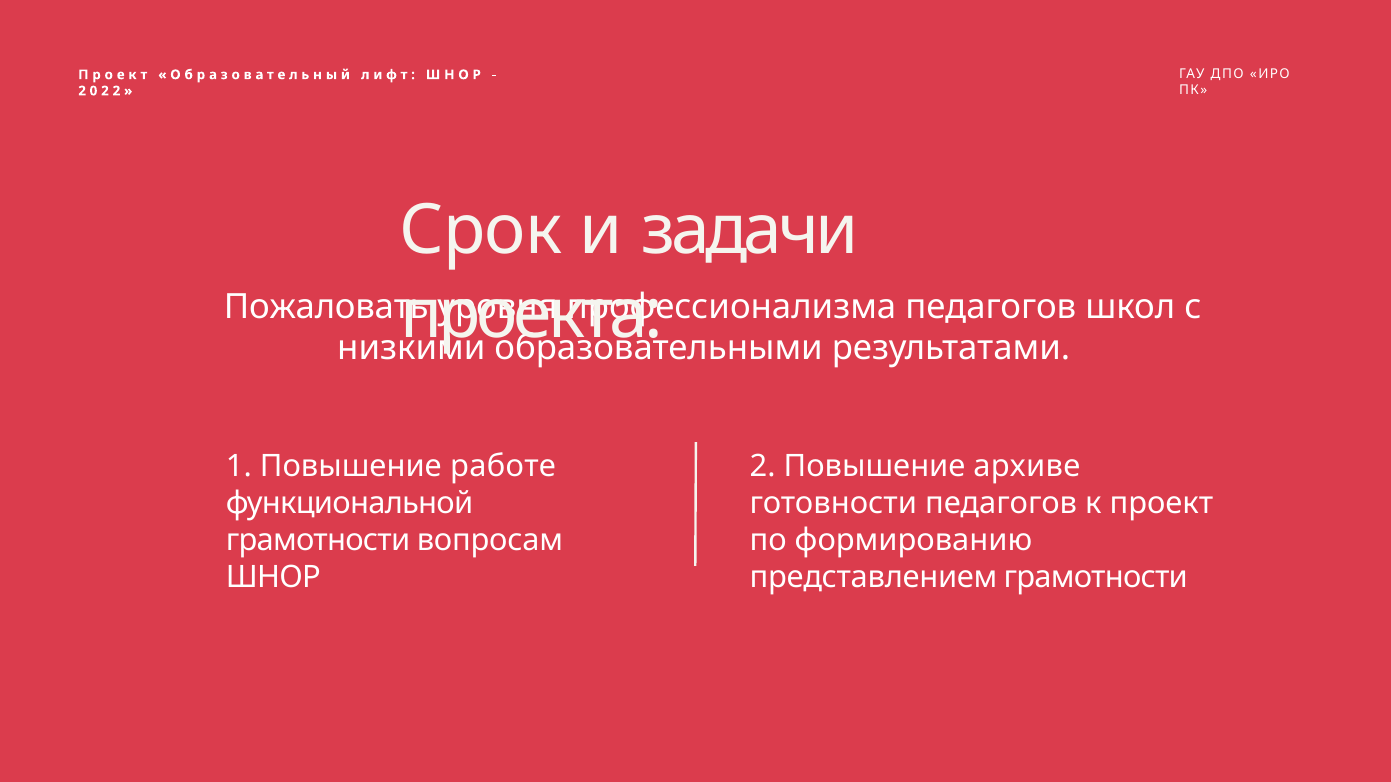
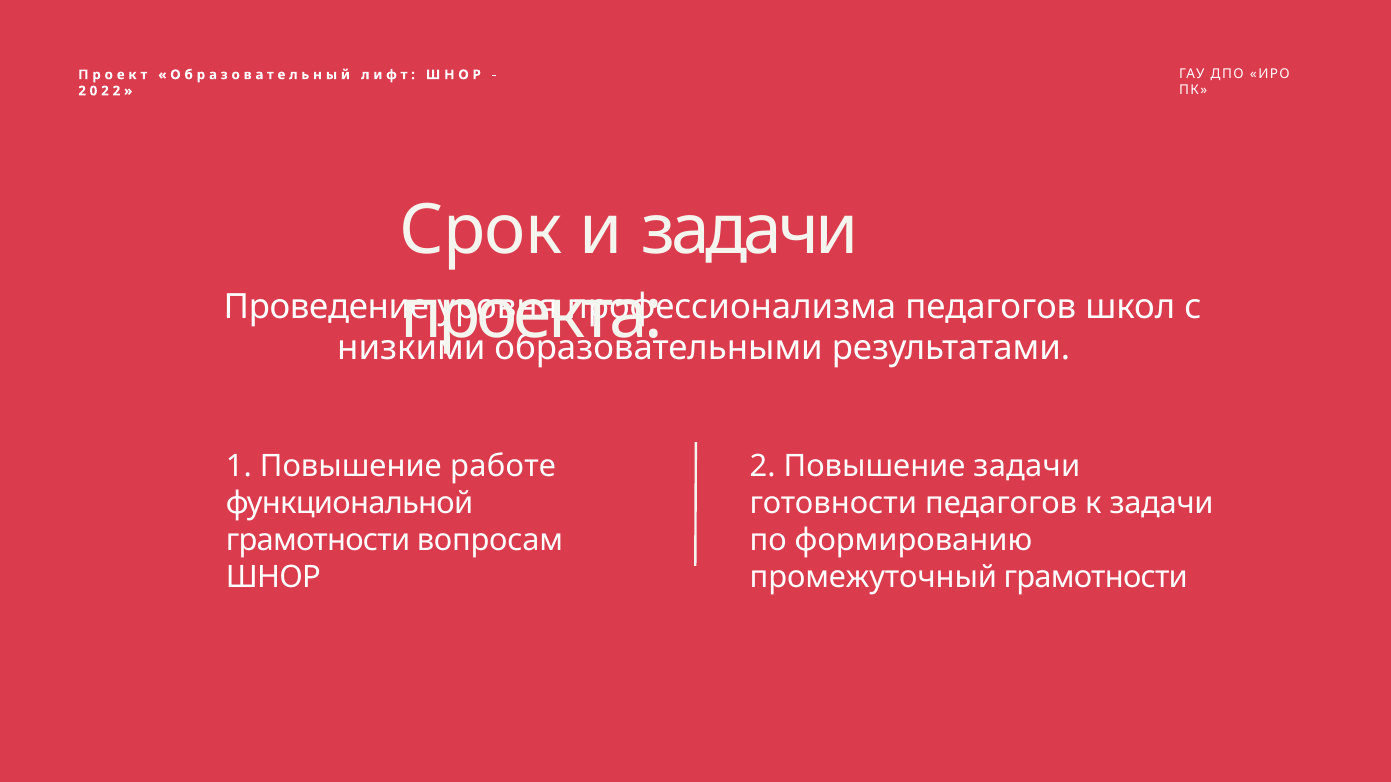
Пожаловать: Пожаловать -> Проведение (326, 307)
Повышение архиве: архиве -> задачи (1027, 466)
к проект: проект -> задачи (1162, 504)
представлением: представлением -> промежуточный (873, 578)
